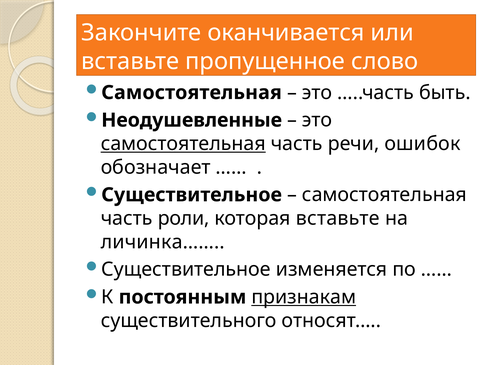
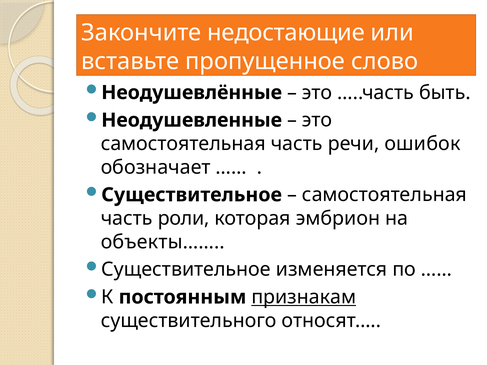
оканчивается: оканчивается -> недостающие (286, 33)
Самостоятельная: Самостоятельная -> Неодушевлённые (192, 93)
самостоятельная underline: present -> none (183, 144)
которая вставьте: вставьте -> эмбрион (338, 219)
личинка……: личинка…… -> объекты…… (163, 242)
